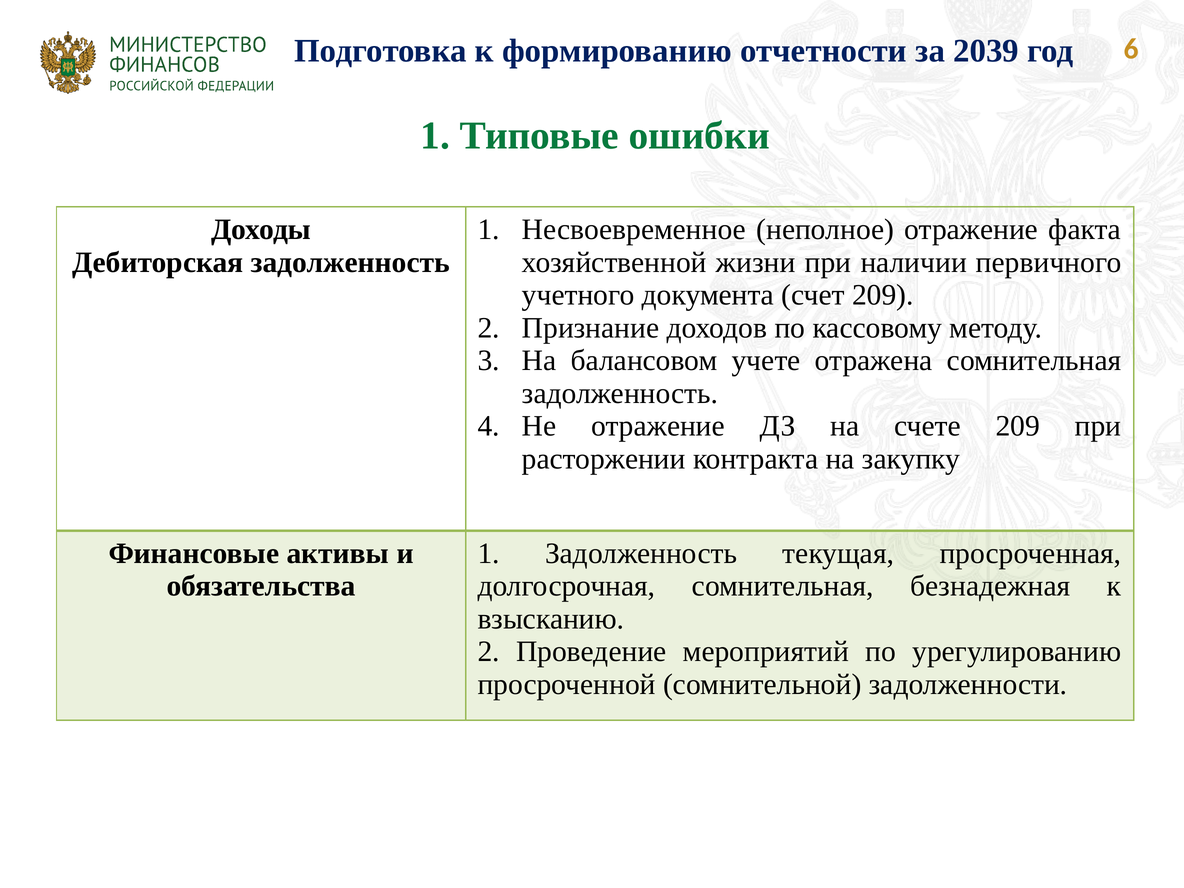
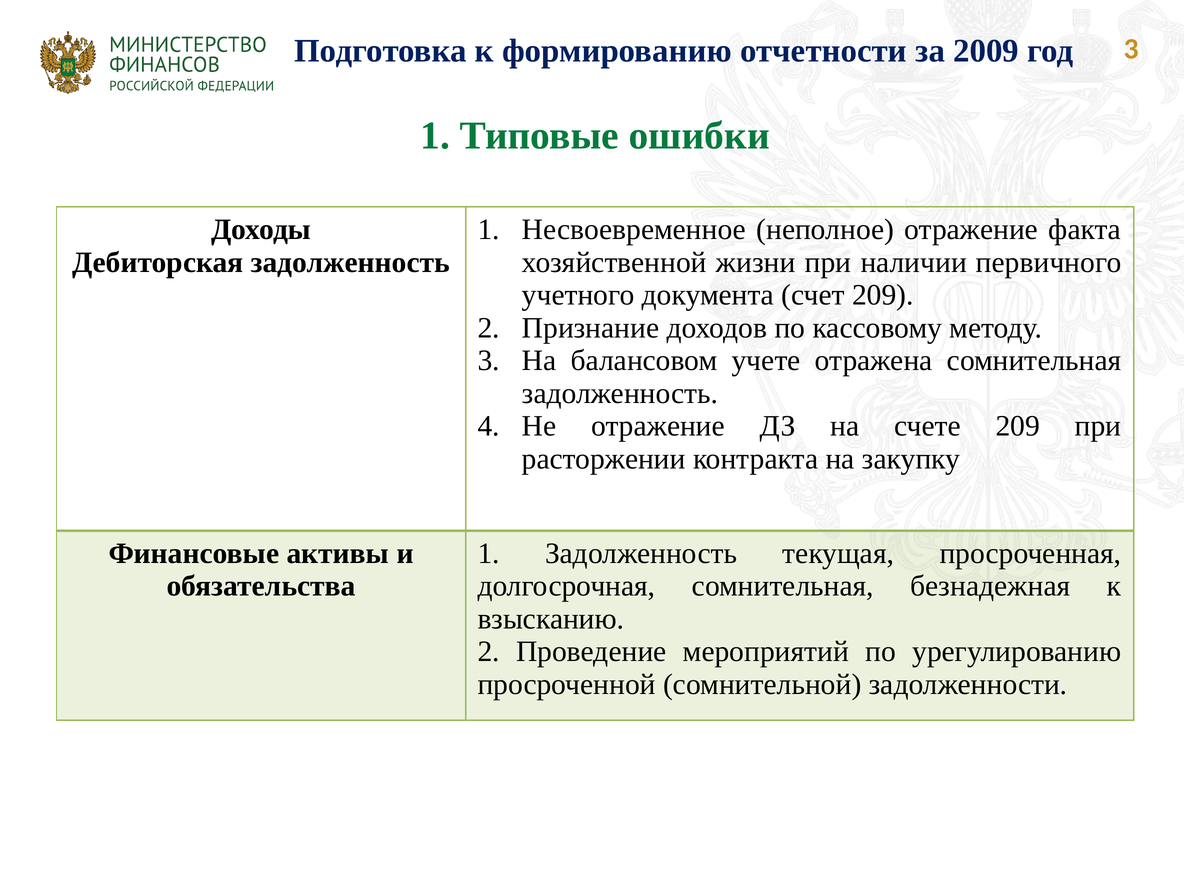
2039: 2039 -> 2009 (986, 51)
год 6: 6 -> 3 (1131, 49)
